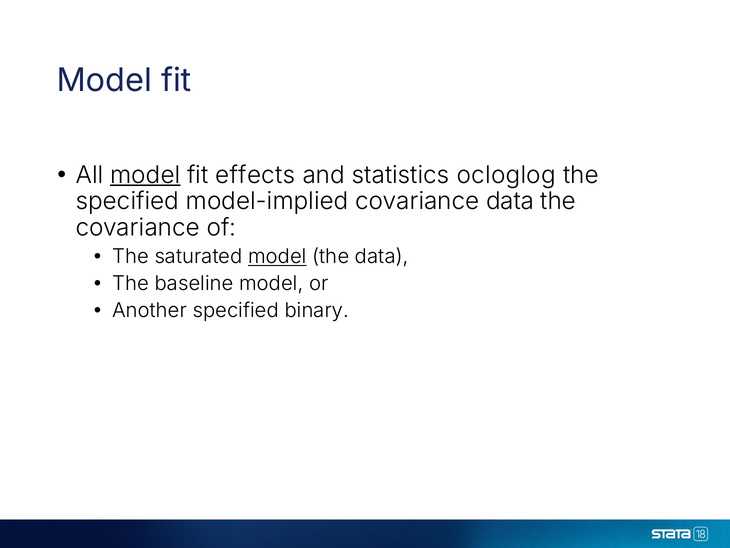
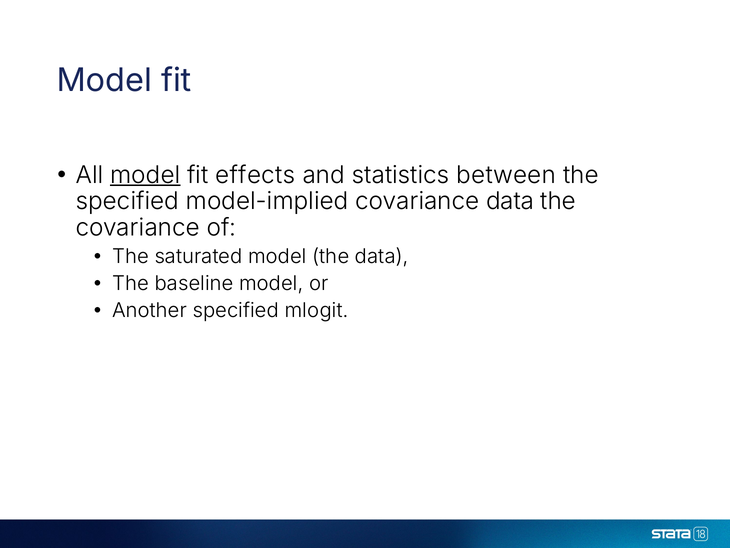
ocloglog: ocloglog -> between (506, 175)
model underline: present -> none (277, 257)
binary: binary -> mlogit (317, 310)
